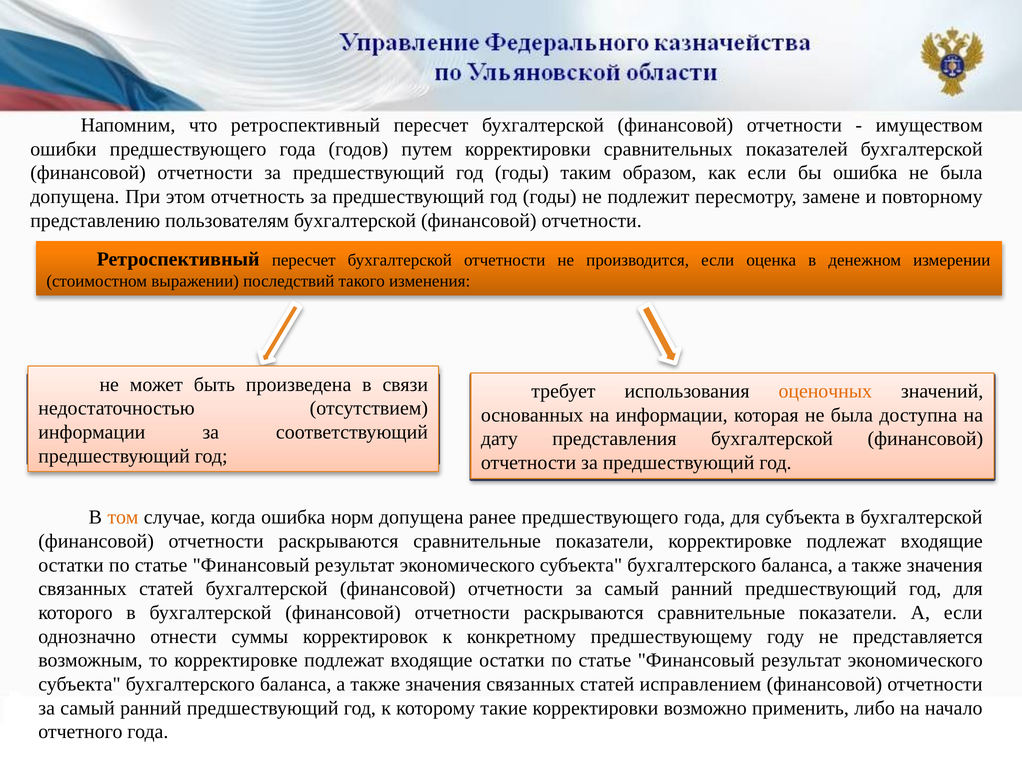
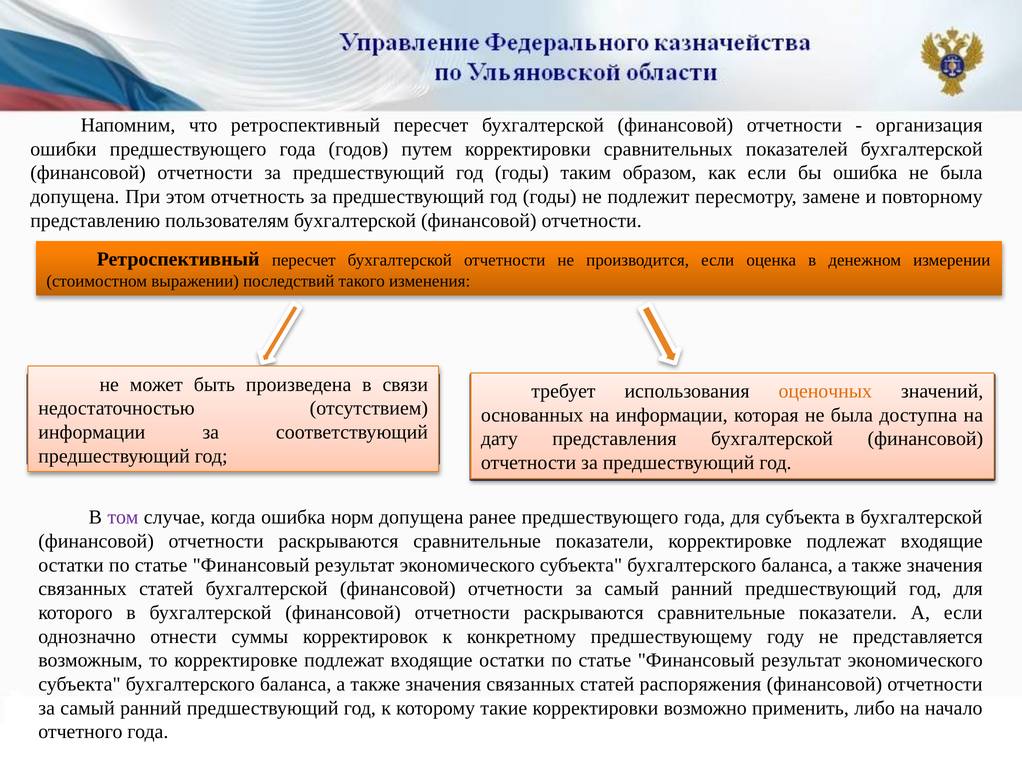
имуществом: имуществом -> организация (929, 125)
том colour: orange -> purple (123, 518)
исправлением: исправлением -> распоряжения (700, 685)
